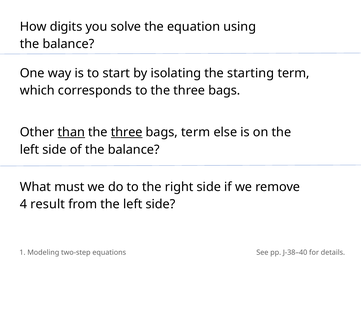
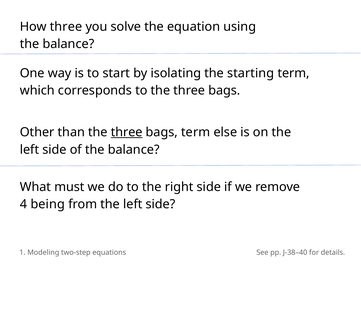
How digits: digits -> three (66, 27)
than underline: present -> none (71, 132)
result: result -> being (48, 204)
